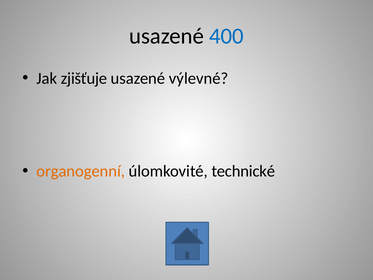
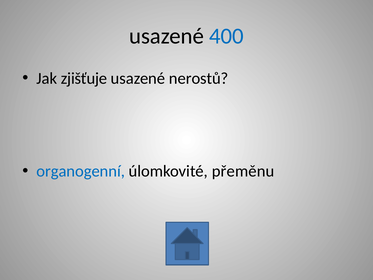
výlevné: výlevné -> nerostů (199, 78)
organogenní colour: orange -> blue (81, 171)
technické: technické -> přeměnu (243, 171)
